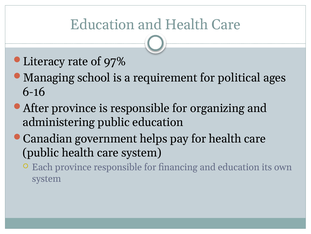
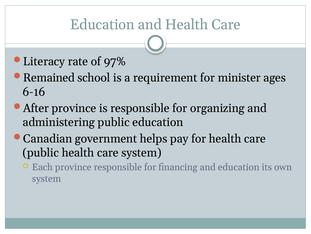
Managing: Managing -> Remained (49, 78)
political: political -> minister (239, 78)
